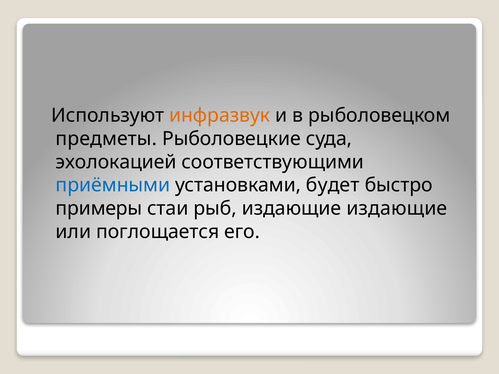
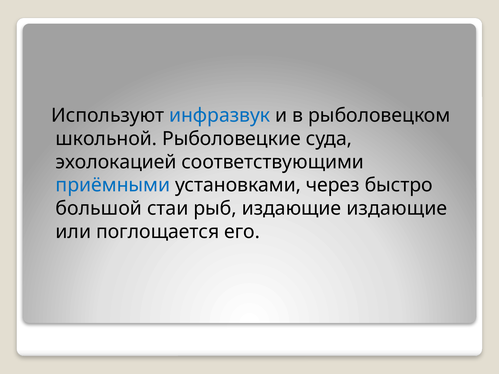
инфразвук colour: orange -> blue (220, 115)
предметы: предметы -> школьной (106, 139)
будет: будет -> через (333, 185)
примеры: примеры -> большой (99, 209)
